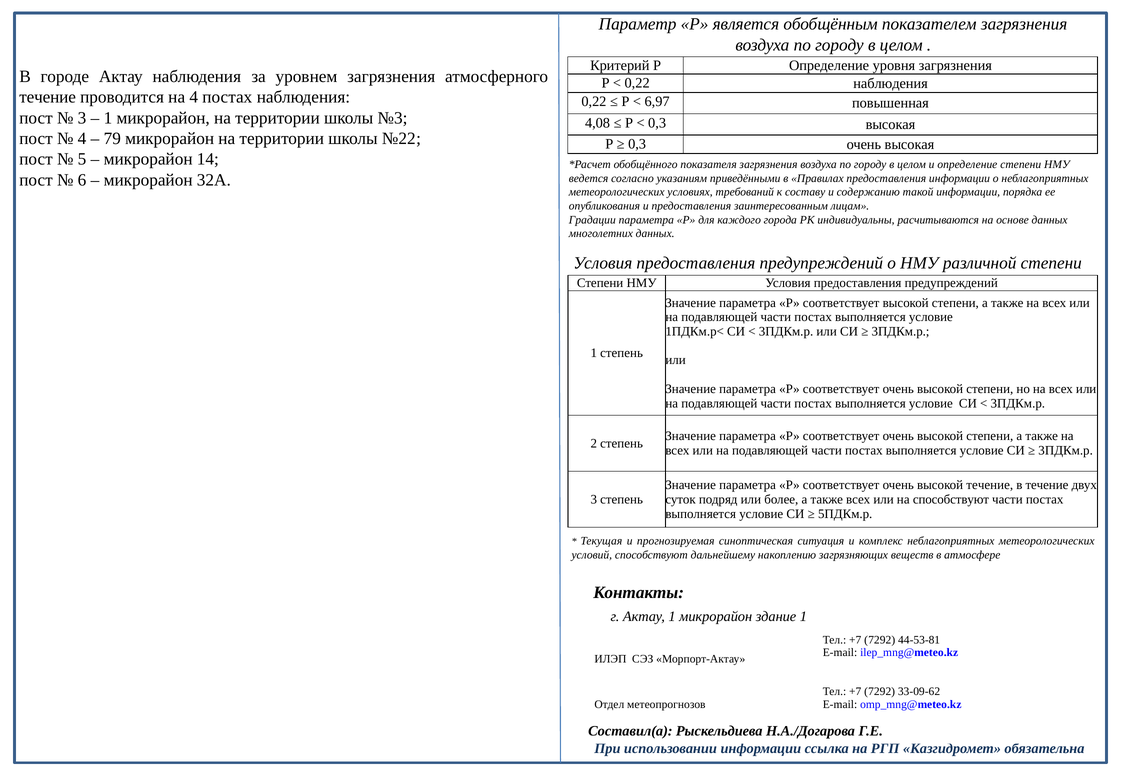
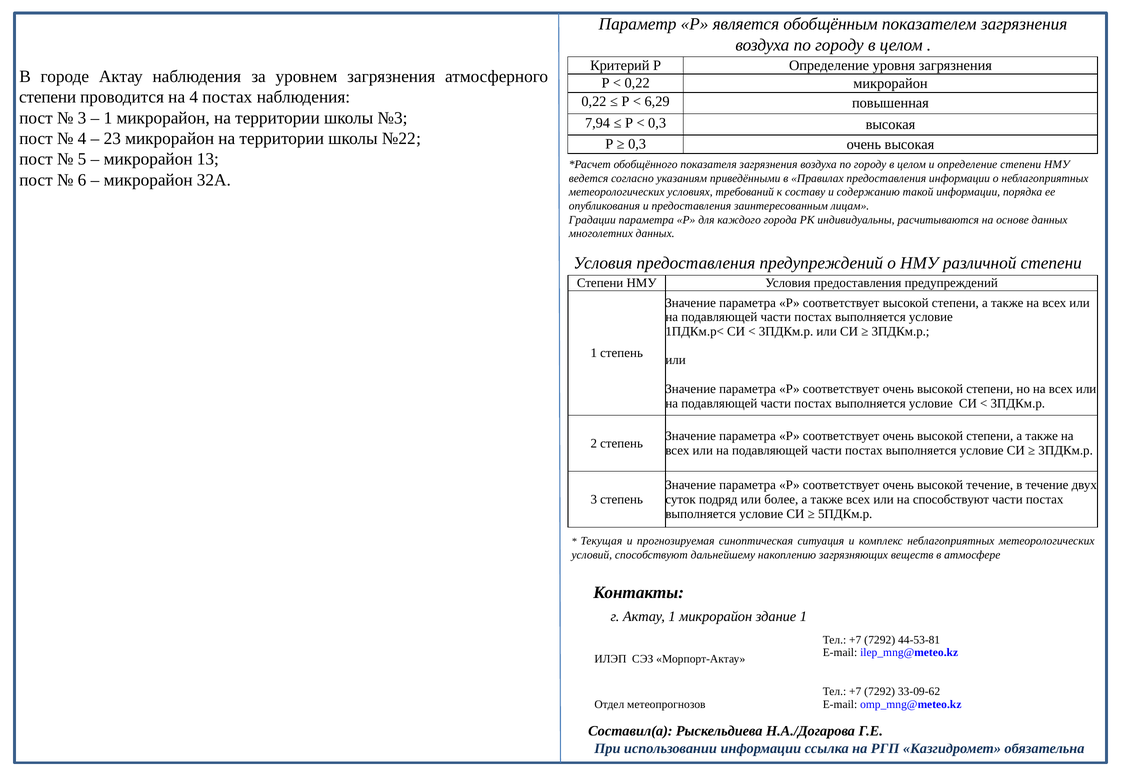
0,22 наблюдения: наблюдения -> микрорайон (890, 83)
течение: течение -> степени (48, 97)
6,97: 6,97 -> 6,29 (657, 102)
4,08: 4,08 -> 7,94 (598, 123)
79: 79 -> 23 (112, 139)
14: 14 -> 13 (208, 159)
